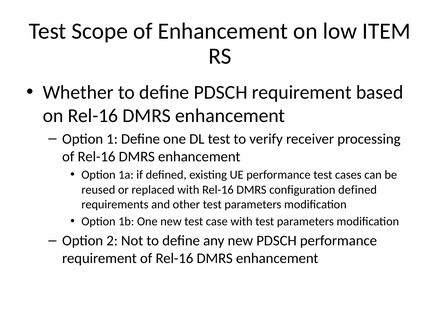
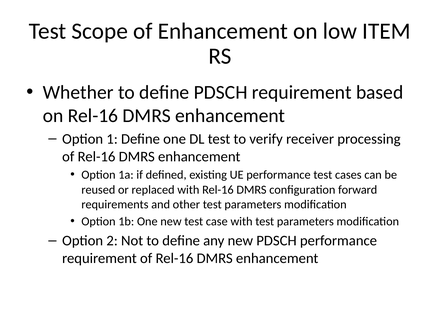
configuration defined: defined -> forward (358, 190)
